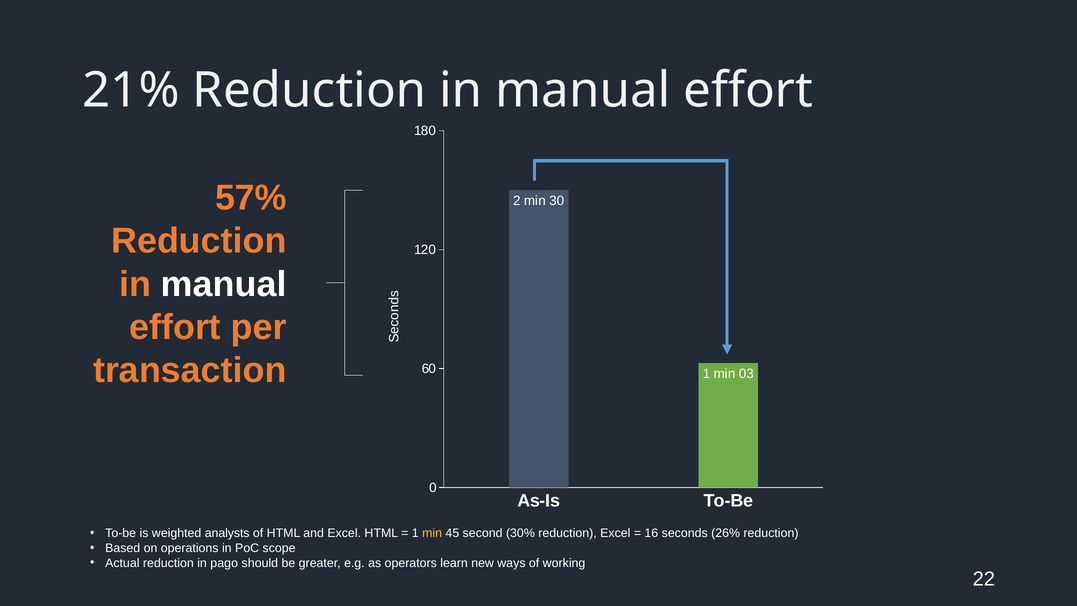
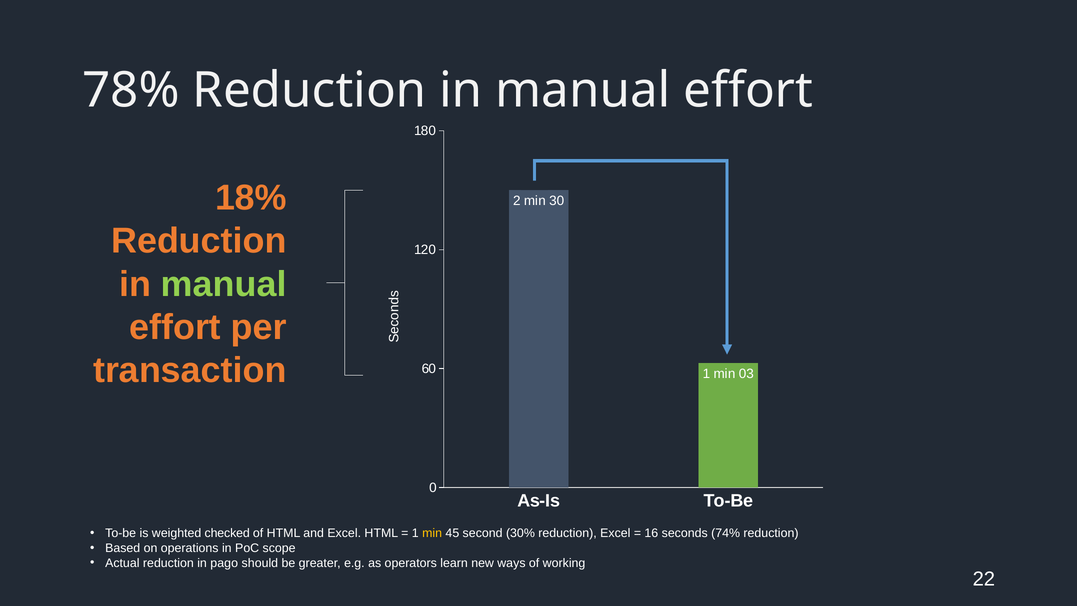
21%: 21% -> 78% (131, 90)
57%: 57% -> 18% (251, 198)
manual colour: white -> light green (224, 284)
analysts: analysts -> checked (227, 533)
26%: 26% -> 74% (726, 533)
